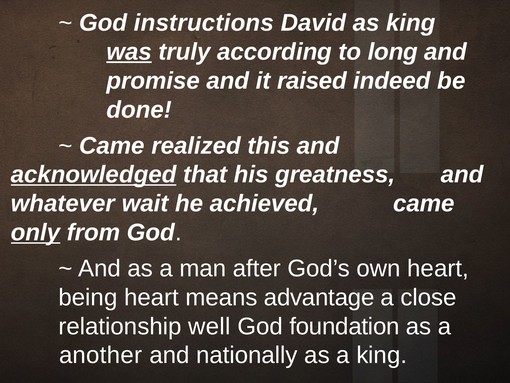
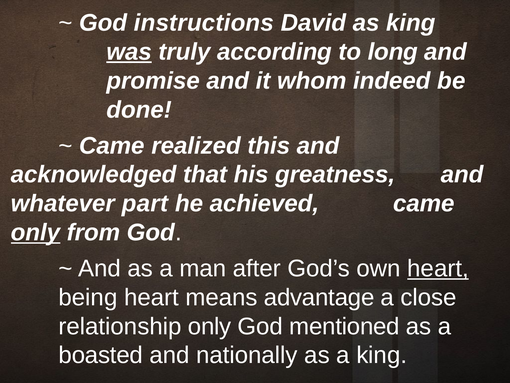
raised: raised -> whom (312, 81)
acknowledged underline: present -> none (94, 174)
wait: wait -> part (145, 203)
heart underline: none -> present (438, 268)
relationship well: well -> only (210, 326)
foundation: foundation -> mentioned (344, 326)
another: another -> boasted (101, 355)
